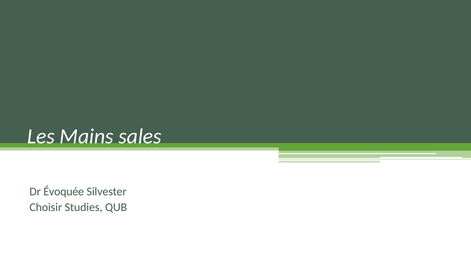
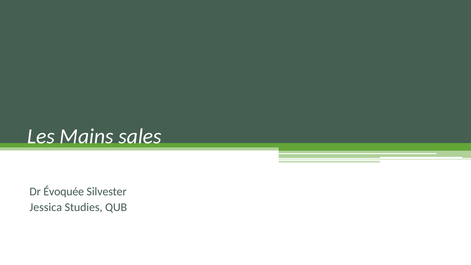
Choisir: Choisir -> Jessica (46, 207)
